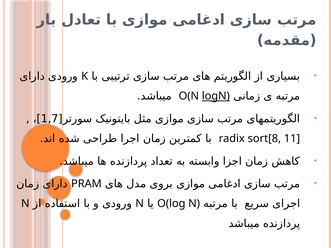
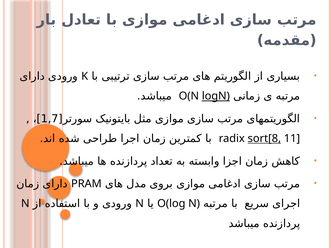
sort[8 underline: none -> present (264, 139)
